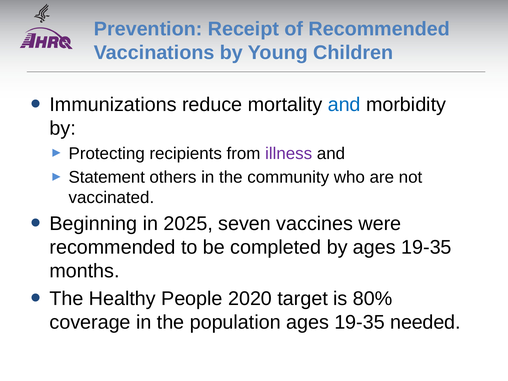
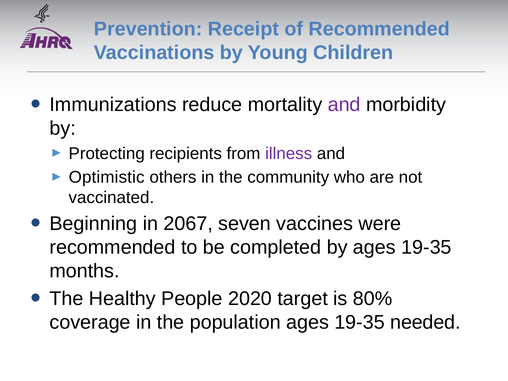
and colour: blue -> purple (344, 105)
Statement: Statement -> Optimistic (107, 177)
2025: 2025 -> 2067 (188, 224)
